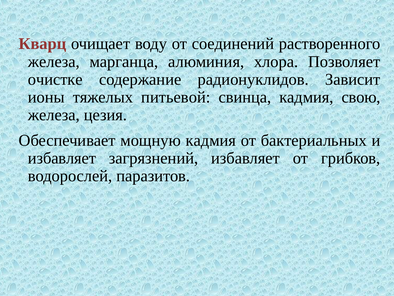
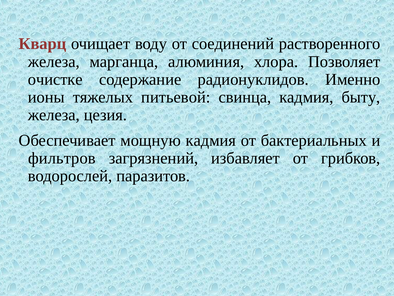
Зависит: Зависит -> Именно (353, 79)
свою: свою -> быту (361, 97)
избавляет: избавляет -> фильтров (62, 158)
